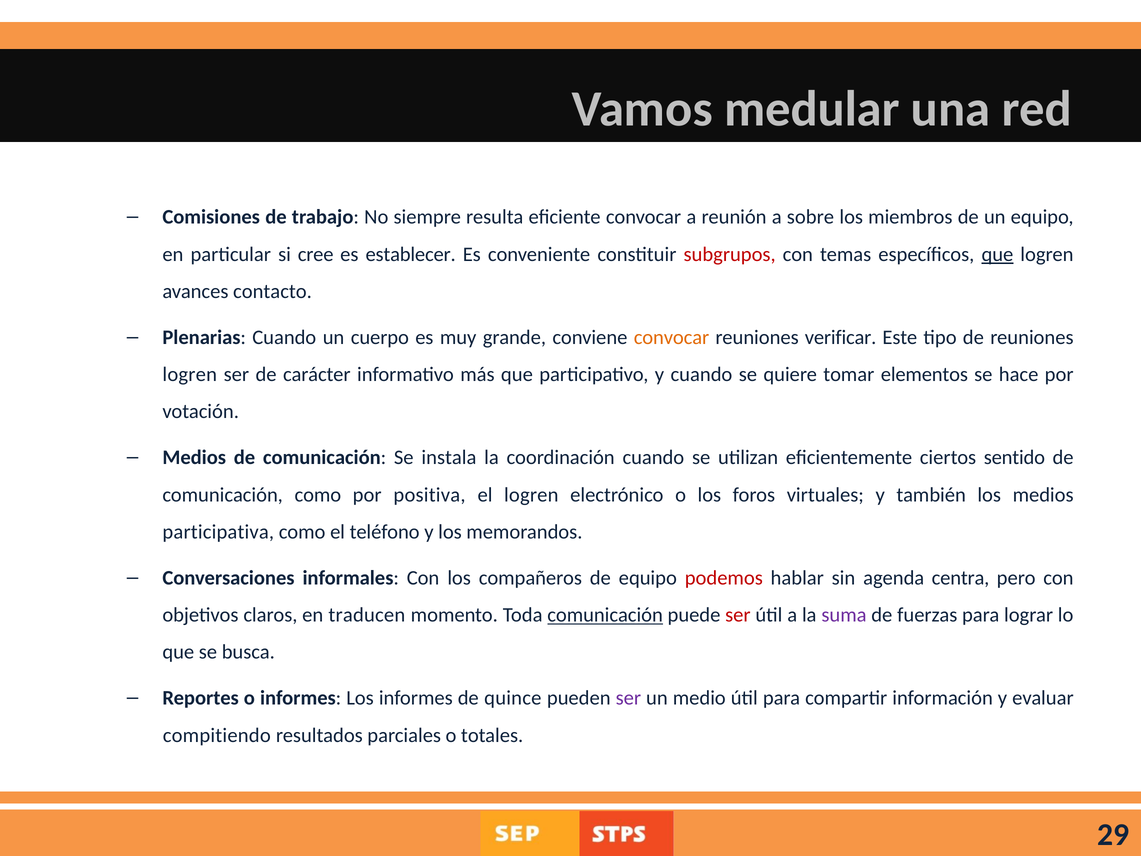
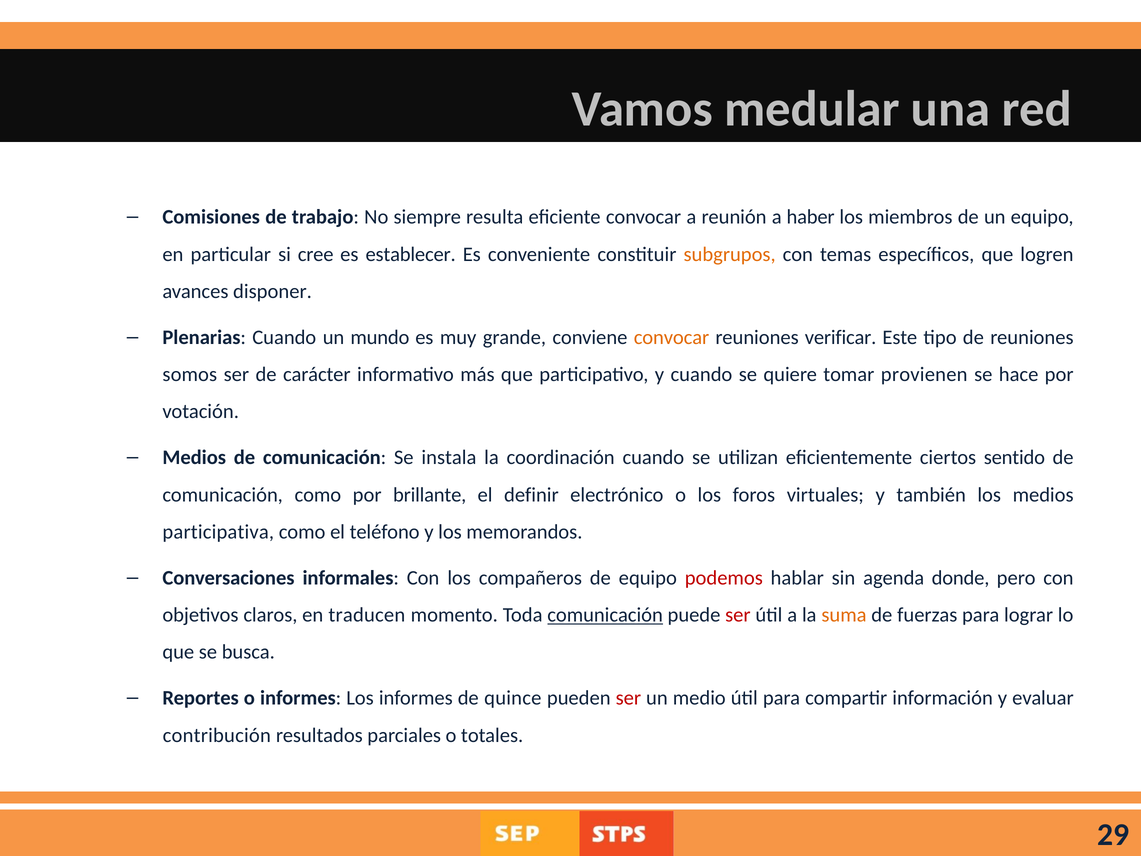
sobre: sobre -> haber (811, 217)
subgrupos colour: red -> orange (730, 254)
que underline: present -> none (997, 254)
contacto: contacto -> disponer (272, 291)
cuerpo: cuerpo -> mundo (380, 337)
logren: logren -> somos (190, 374)
elementos: elementos -> provienen (924, 374)
positiva: positiva -> brillante (430, 495)
el logren: logren -> definir (531, 495)
centra: centra -> donde (961, 578)
suma colour: purple -> orange (844, 615)
ser colour: purple -> red (628, 698)
compitiendo: compitiendo -> contribución (217, 735)
